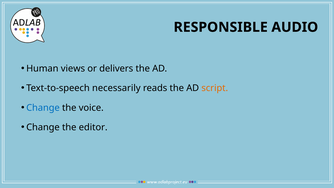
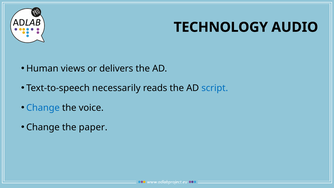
RESPONSIBLE: RESPONSIBLE -> TECHNOLOGY (221, 27)
script colour: orange -> blue (215, 88)
editor: editor -> paper (93, 127)
